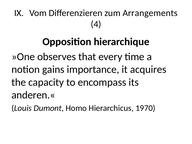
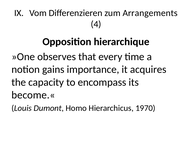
anderen.«: anderen.« -> become.« (33, 95)
